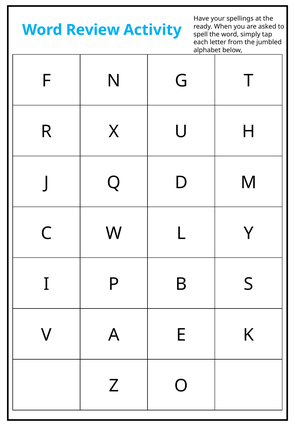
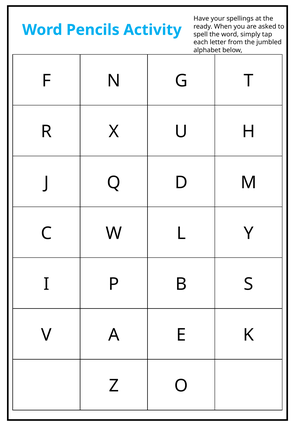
Review: Review -> Pencils (93, 30)
